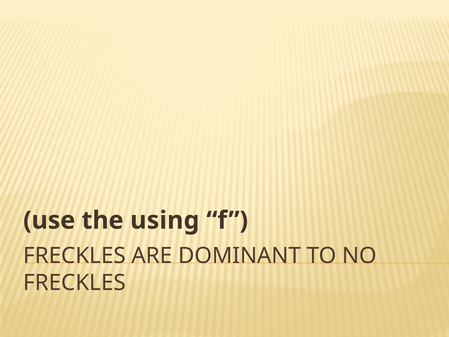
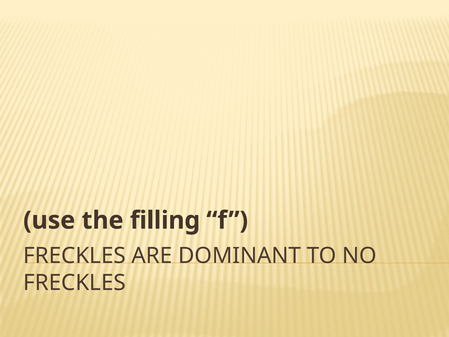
using: using -> filling (165, 220)
